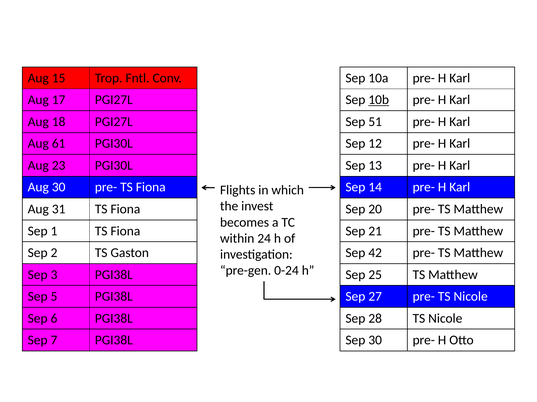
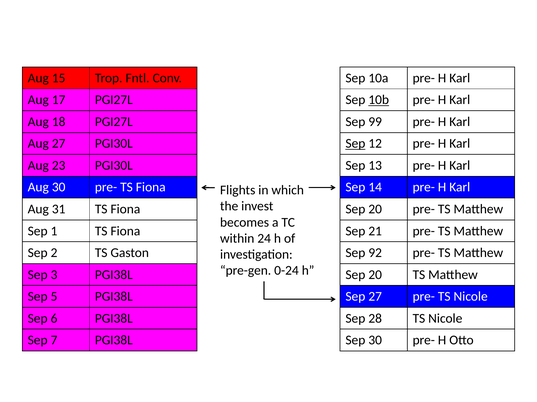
51: 51 -> 99 (375, 122)
Aug 61: 61 -> 27 (59, 144)
Sep underline: none -> present (355, 144)
42: 42 -> 92 (375, 253)
25: 25 -> 20 (375, 275)
